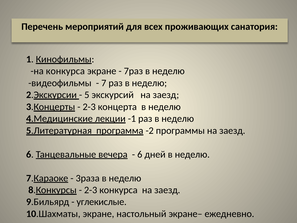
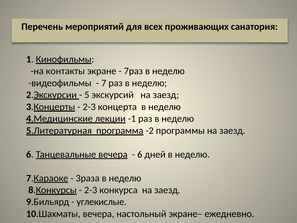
на конкурса: конкурса -> контакты (65, 71)
10.Шахматы экране: экране -> вечера (98, 214)
